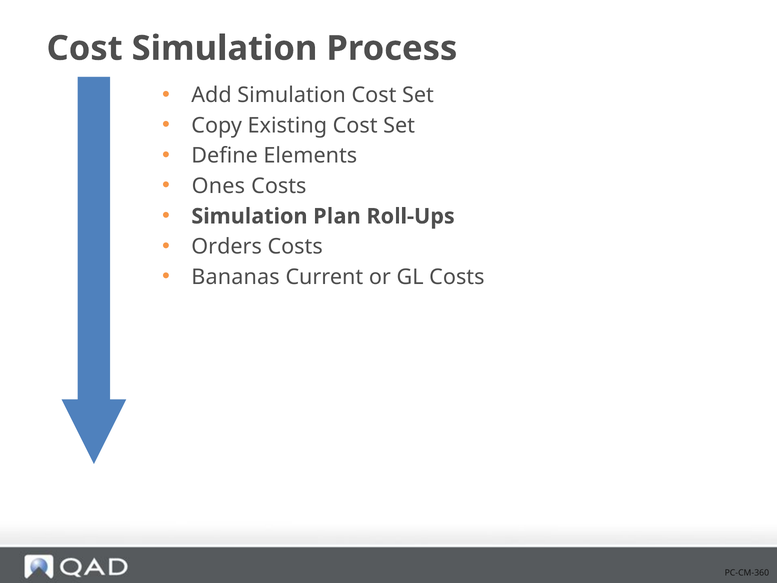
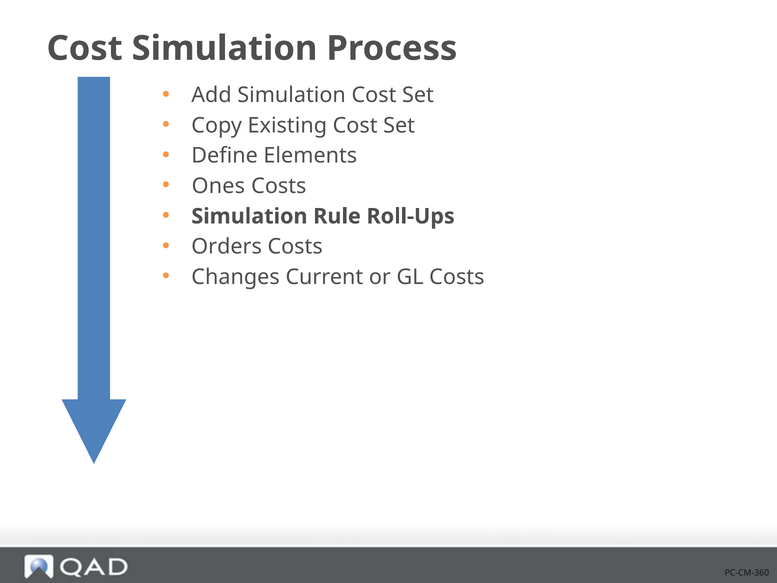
Plan: Plan -> Rule (337, 216)
Bananas: Bananas -> Changes (236, 277)
